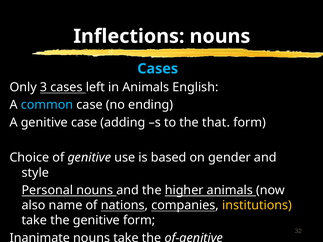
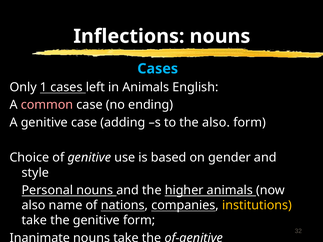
3: 3 -> 1 (44, 87)
common colour: light blue -> pink (47, 105)
the that: that -> also (216, 123)
